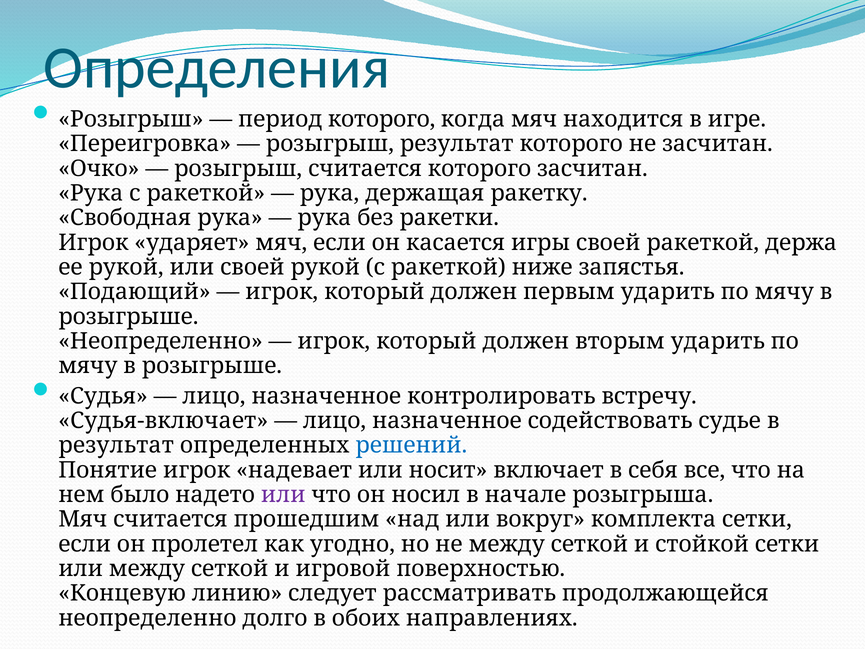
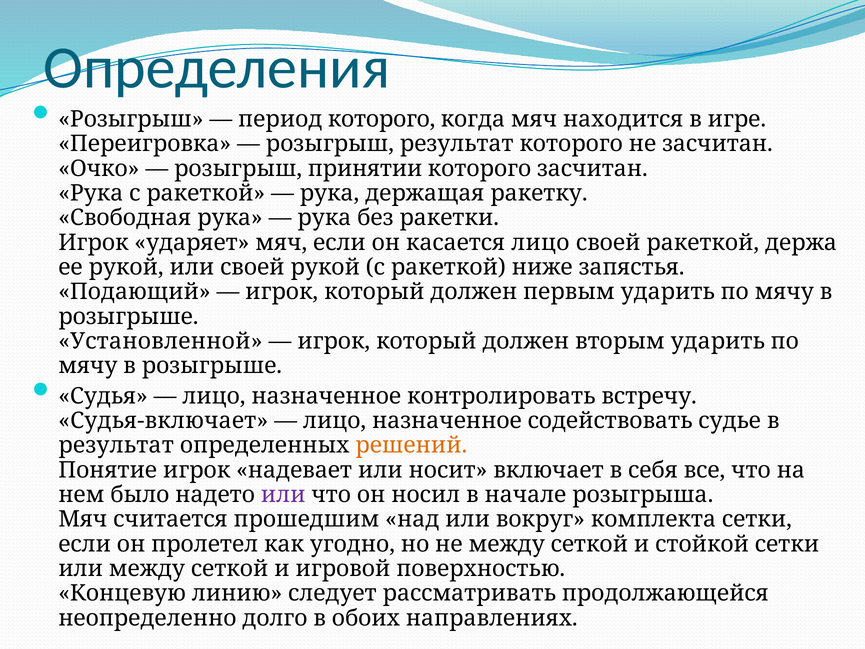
розыгрыш считается: считается -> принятии (365, 168)
касается игры: игры -> лицо (540, 242)
Неопределенно: Неопределенно -> Установленной (160, 341)
решений colour: blue -> orange (411, 445)
